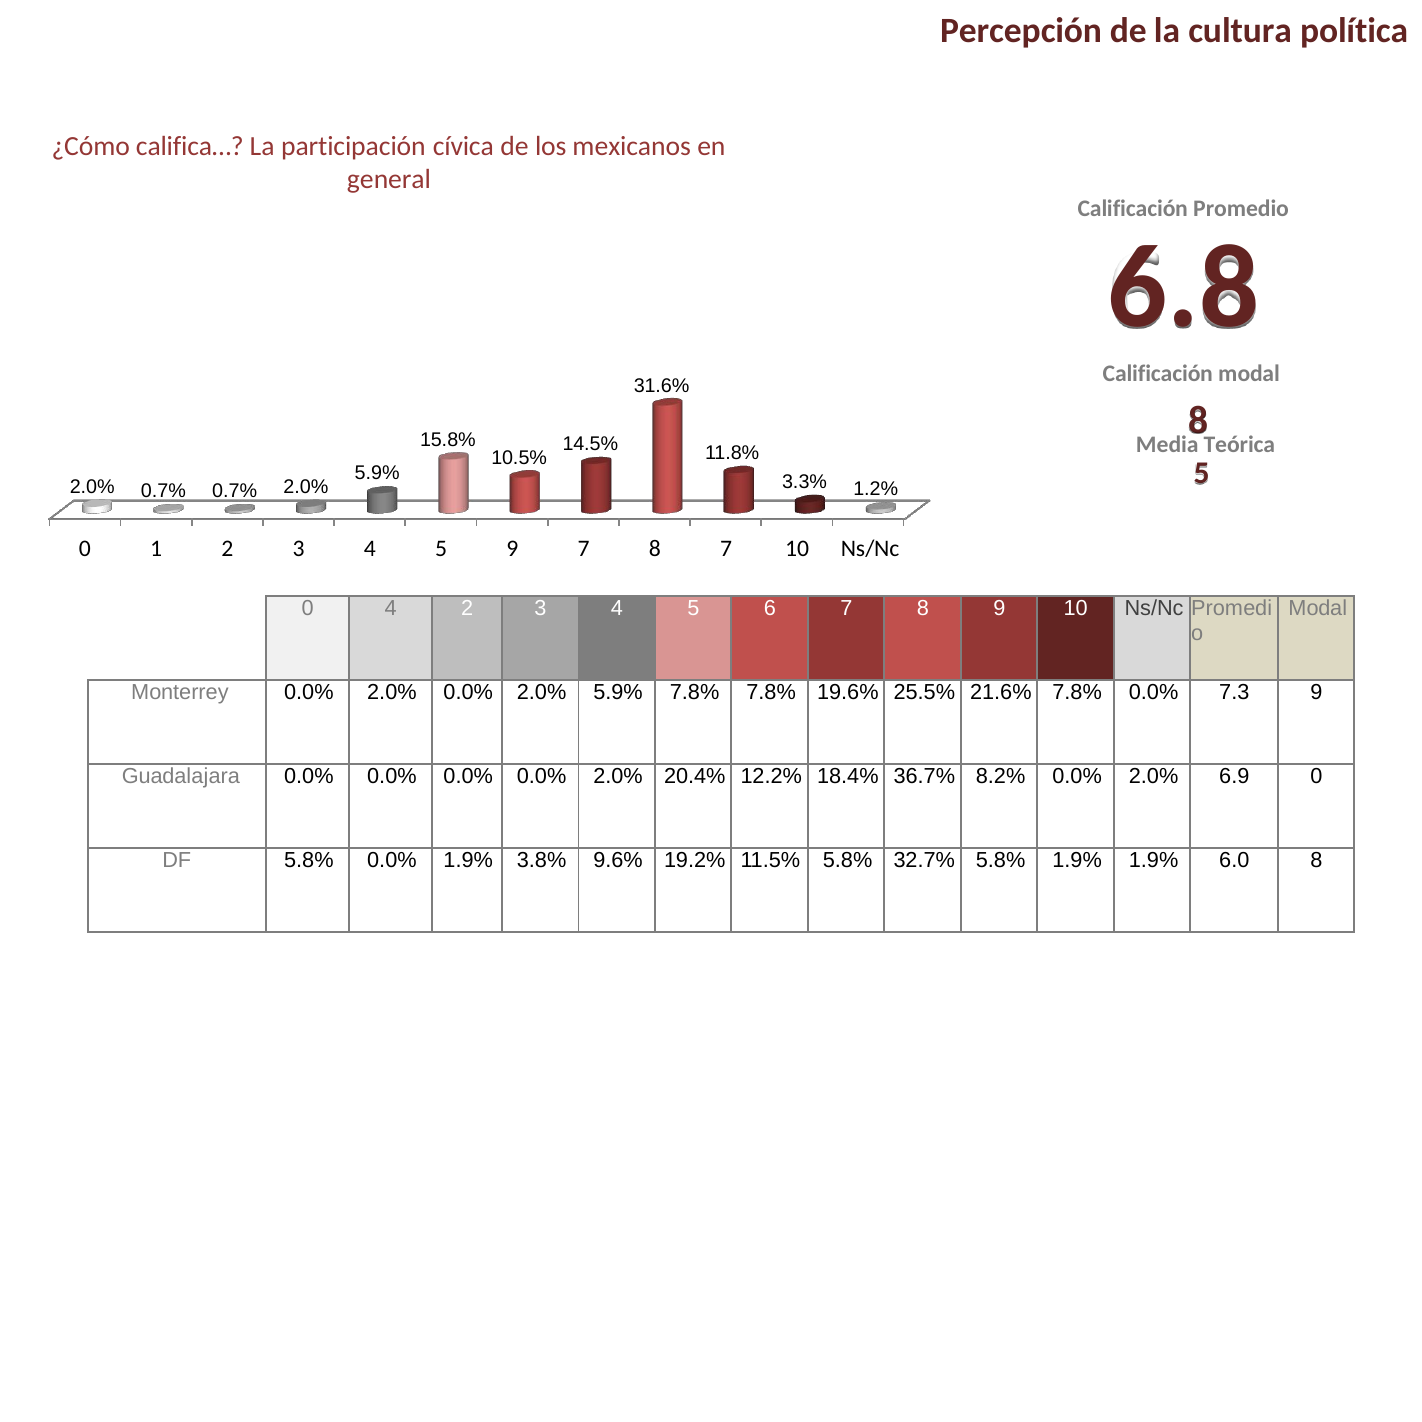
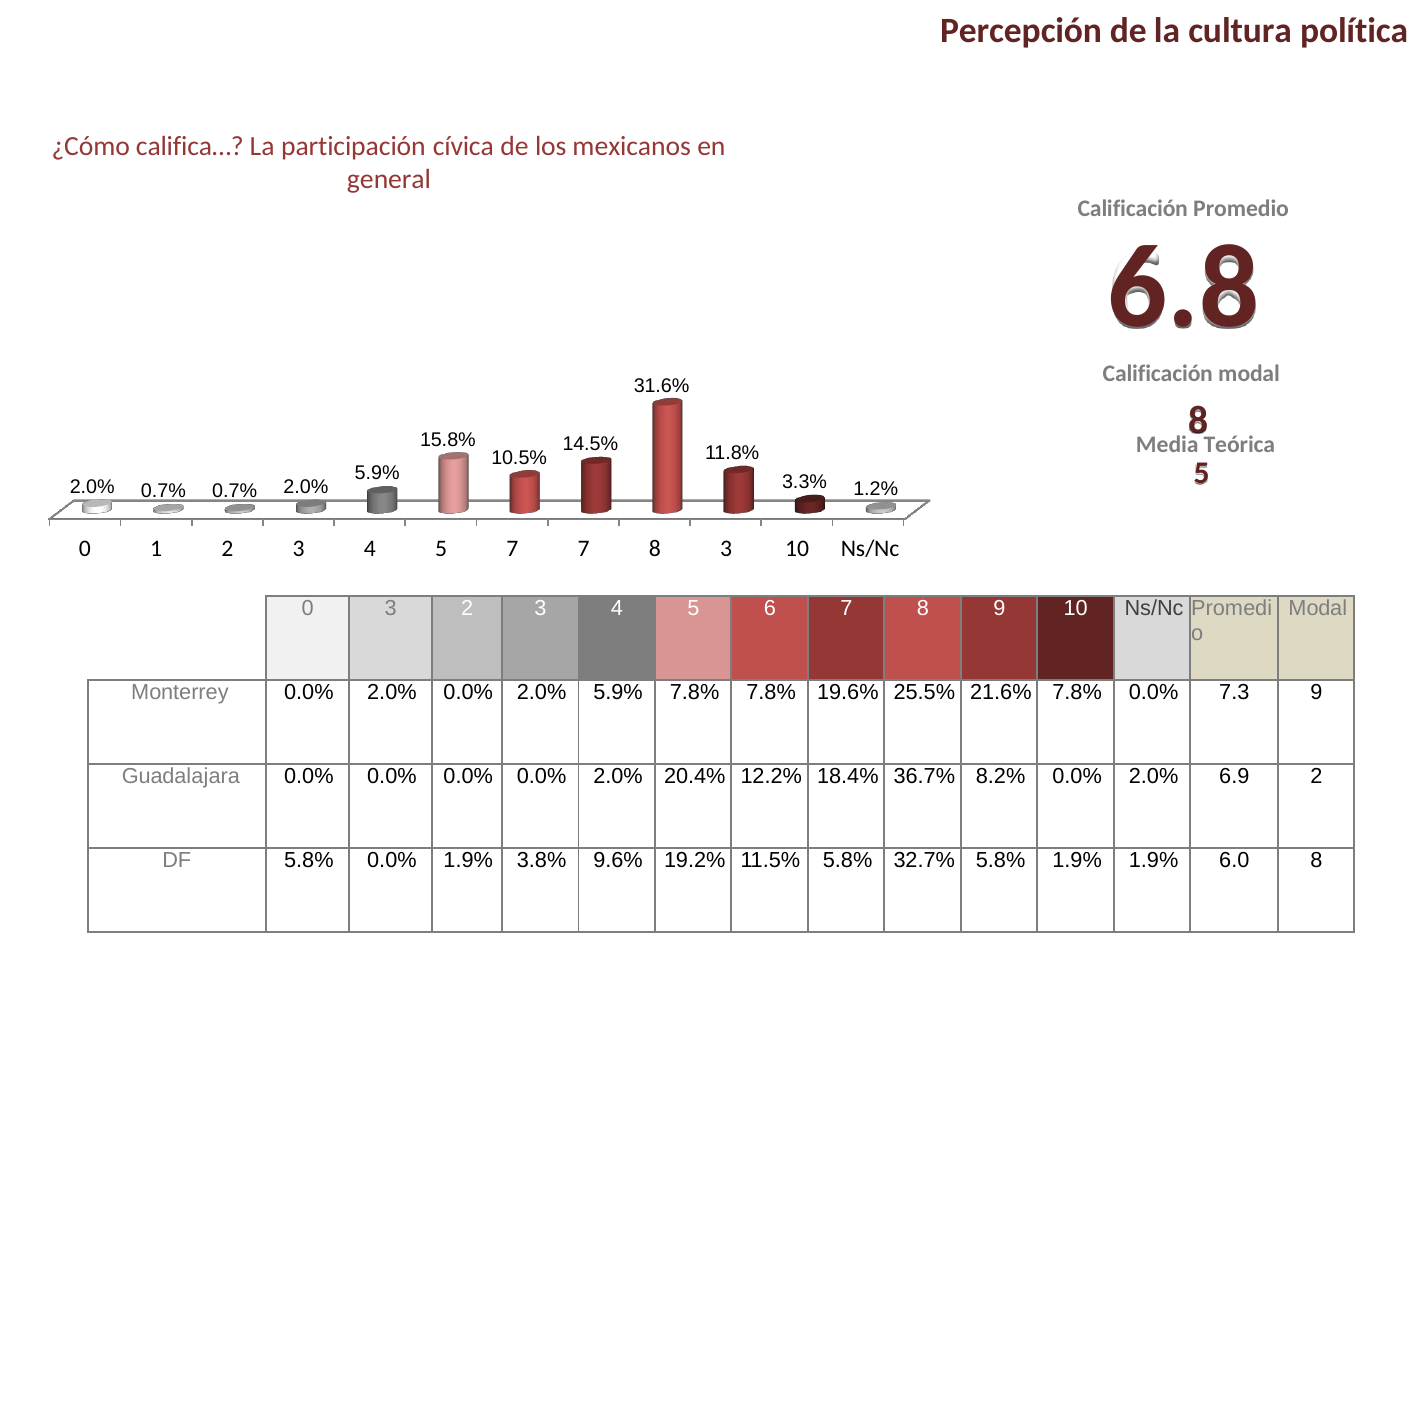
5 9: 9 -> 7 (512, 549)
8 7: 7 -> 3 (726, 549)
0 4: 4 -> 3 (391, 609)
6.9 0: 0 -> 2 (1316, 777)
